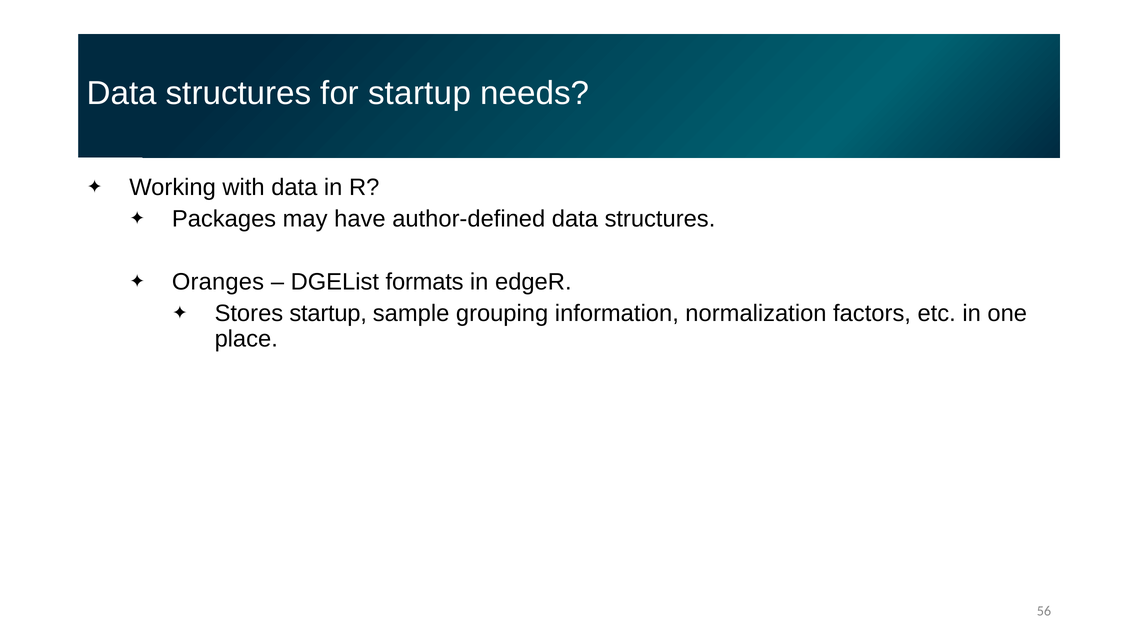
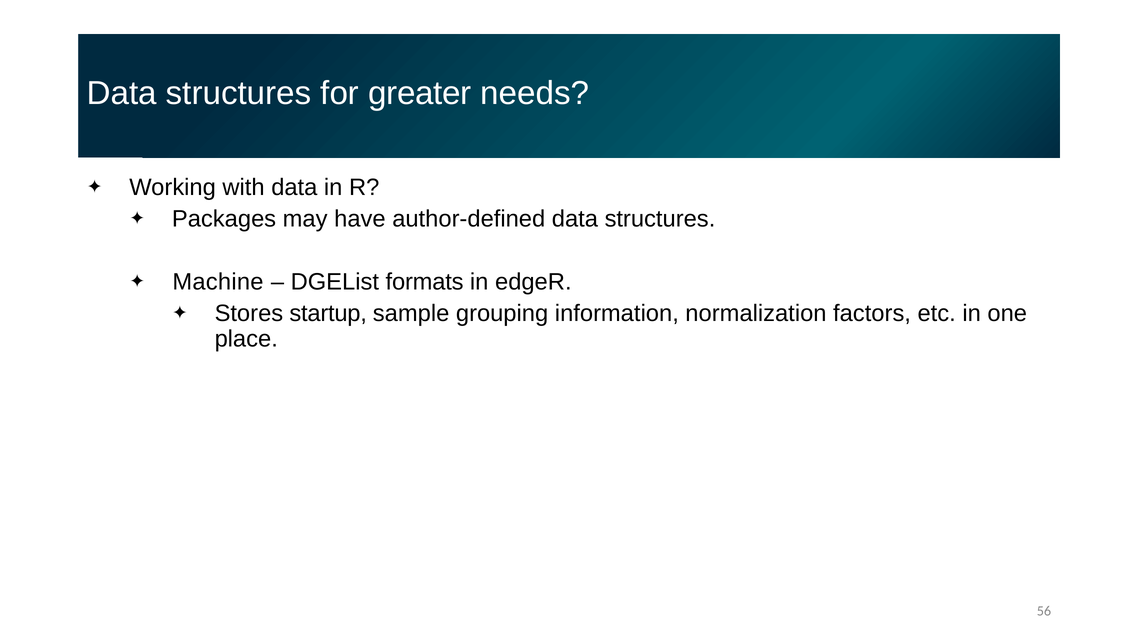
for startup: startup -> greater (420, 94)
Oranges: Oranges -> Machine (218, 282)
